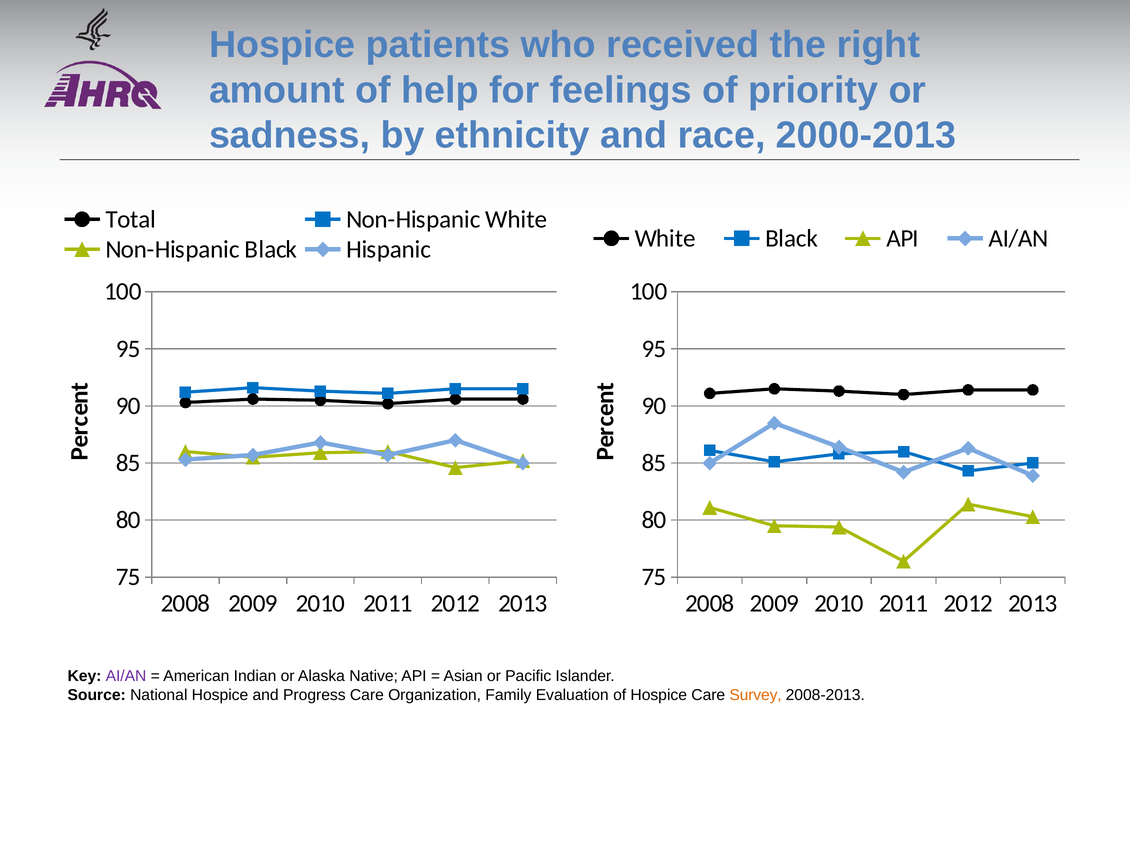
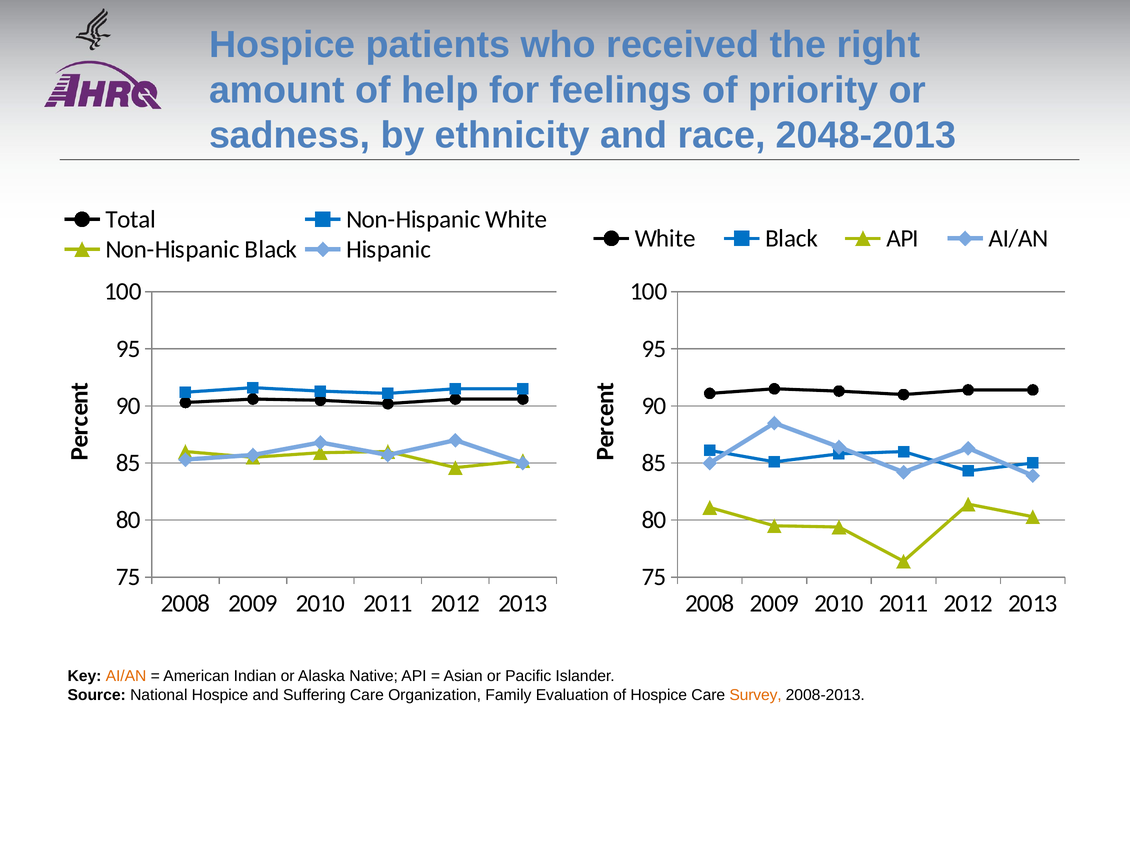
2000-2013: 2000-2013 -> 2048-2013 (866, 135)
AI/AN colour: purple -> orange (126, 676)
Progress: Progress -> Suffering (314, 694)
